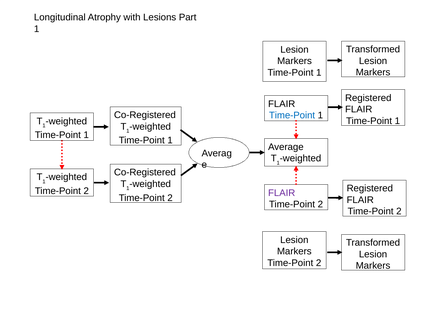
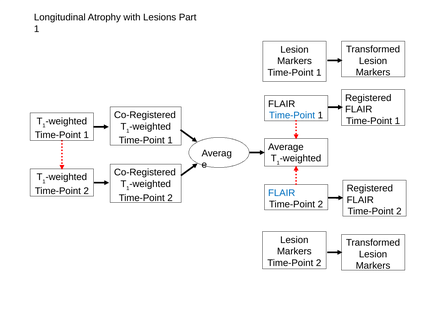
FLAIR colour: purple -> blue (282, 193)
